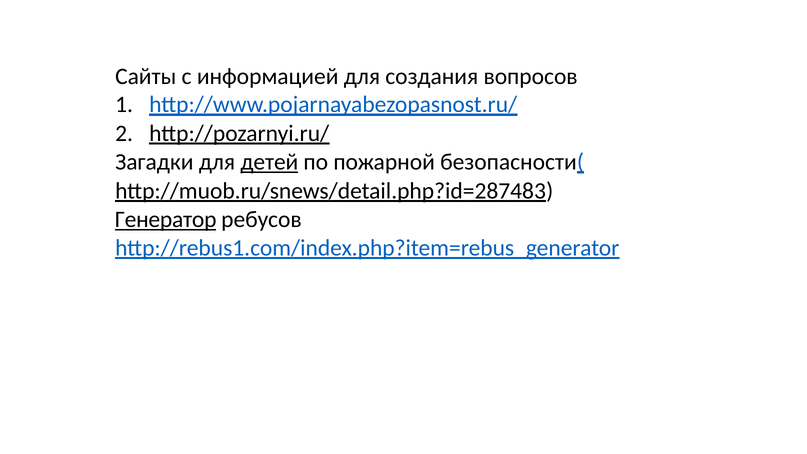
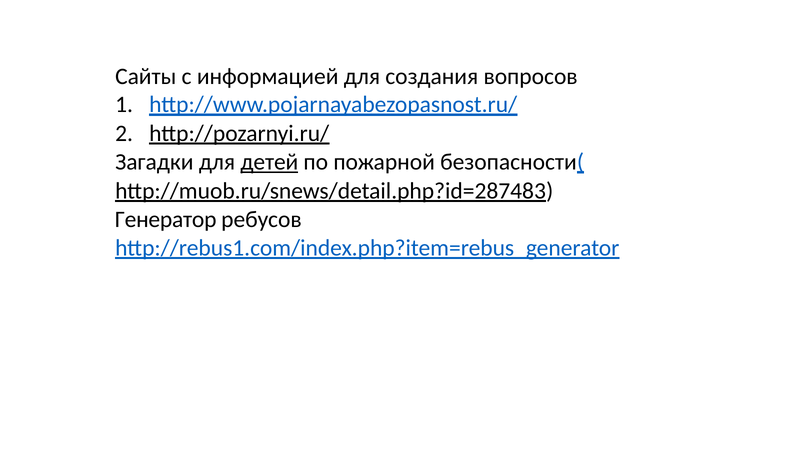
Генератор underline: present -> none (166, 220)
